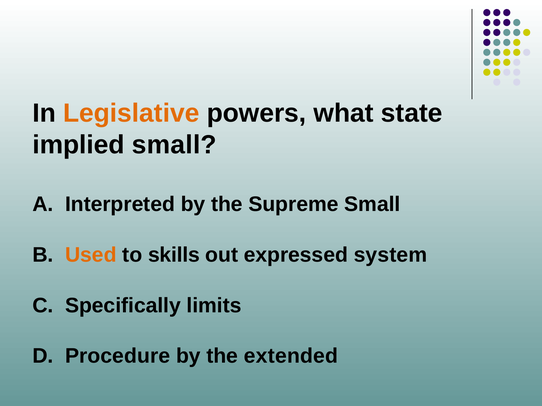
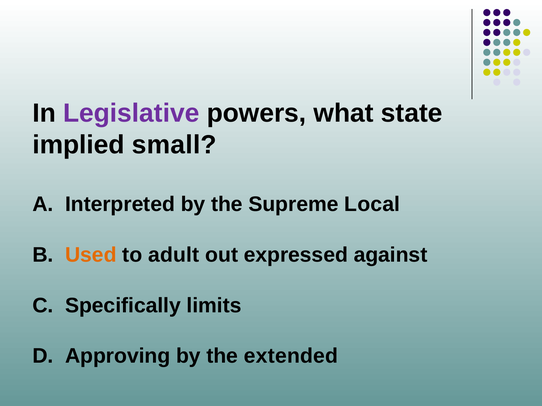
Legislative colour: orange -> purple (131, 113)
Supreme Small: Small -> Local (372, 205)
skills: skills -> adult (174, 255)
system: system -> against (391, 255)
Procedure: Procedure -> Approving (118, 356)
